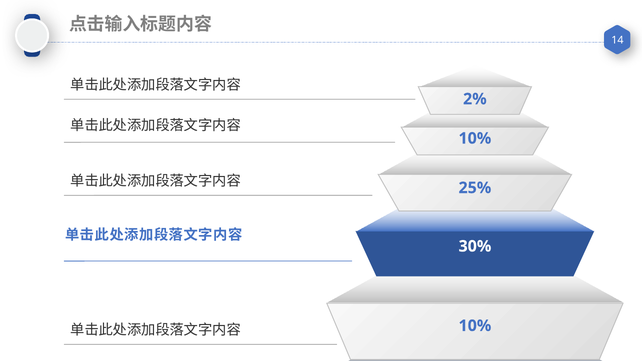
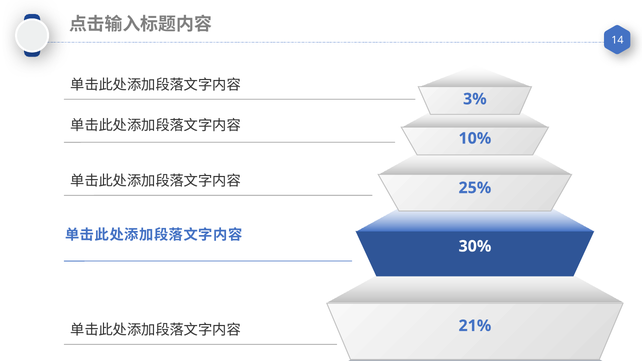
2%: 2% -> 3% (475, 99)
10%: 10% -> 21% (475, 326)
